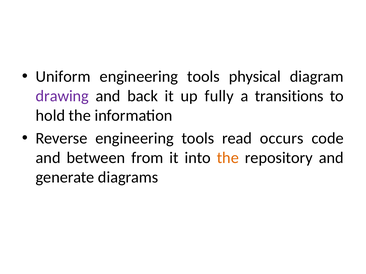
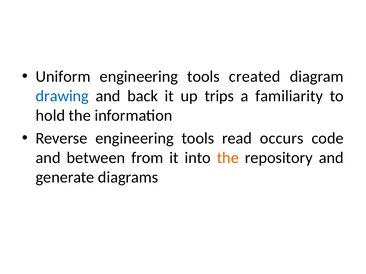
physical: physical -> created (255, 77)
drawing colour: purple -> blue (62, 96)
fully: fully -> trips (219, 96)
transitions: transitions -> familiarity (289, 96)
